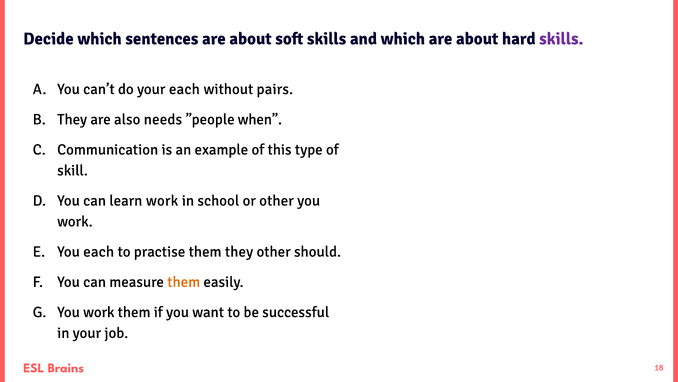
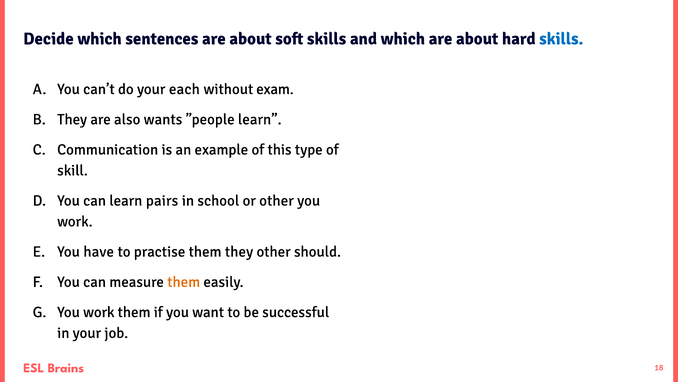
skills colour: purple -> blue (561, 39)
pairs: pairs -> exam (275, 89)
needs: needs -> wants (163, 119)
”people when: when -> learn (260, 119)
learn work: work -> pairs (162, 200)
You each: each -> have (99, 251)
